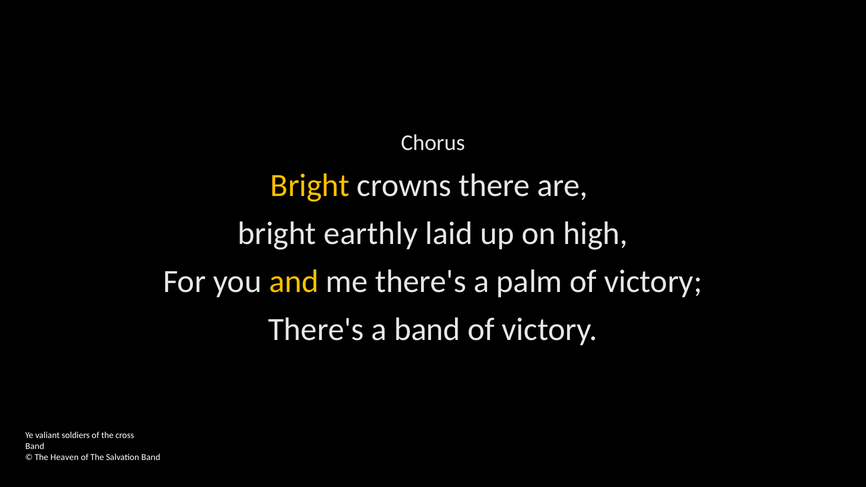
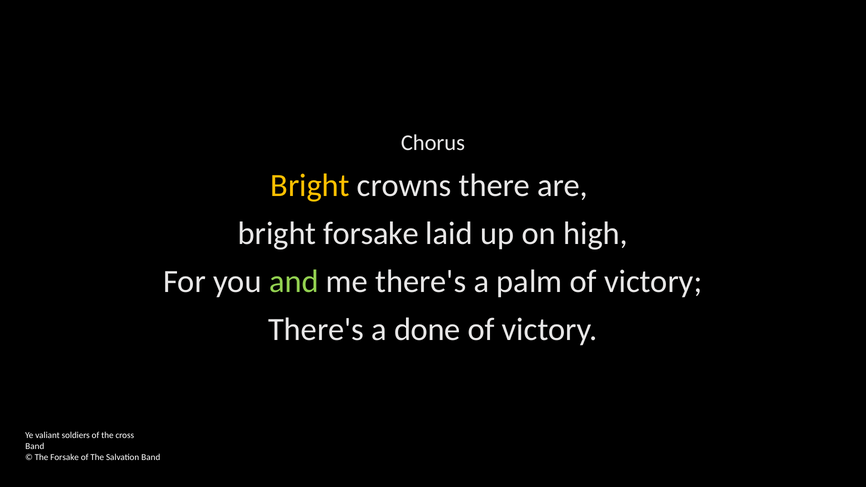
bright earthly: earthly -> forsake (371, 234)
and colour: yellow -> light green (294, 282)
a band: band -> done (427, 330)
The Heaven: Heaven -> Forsake (65, 457)
